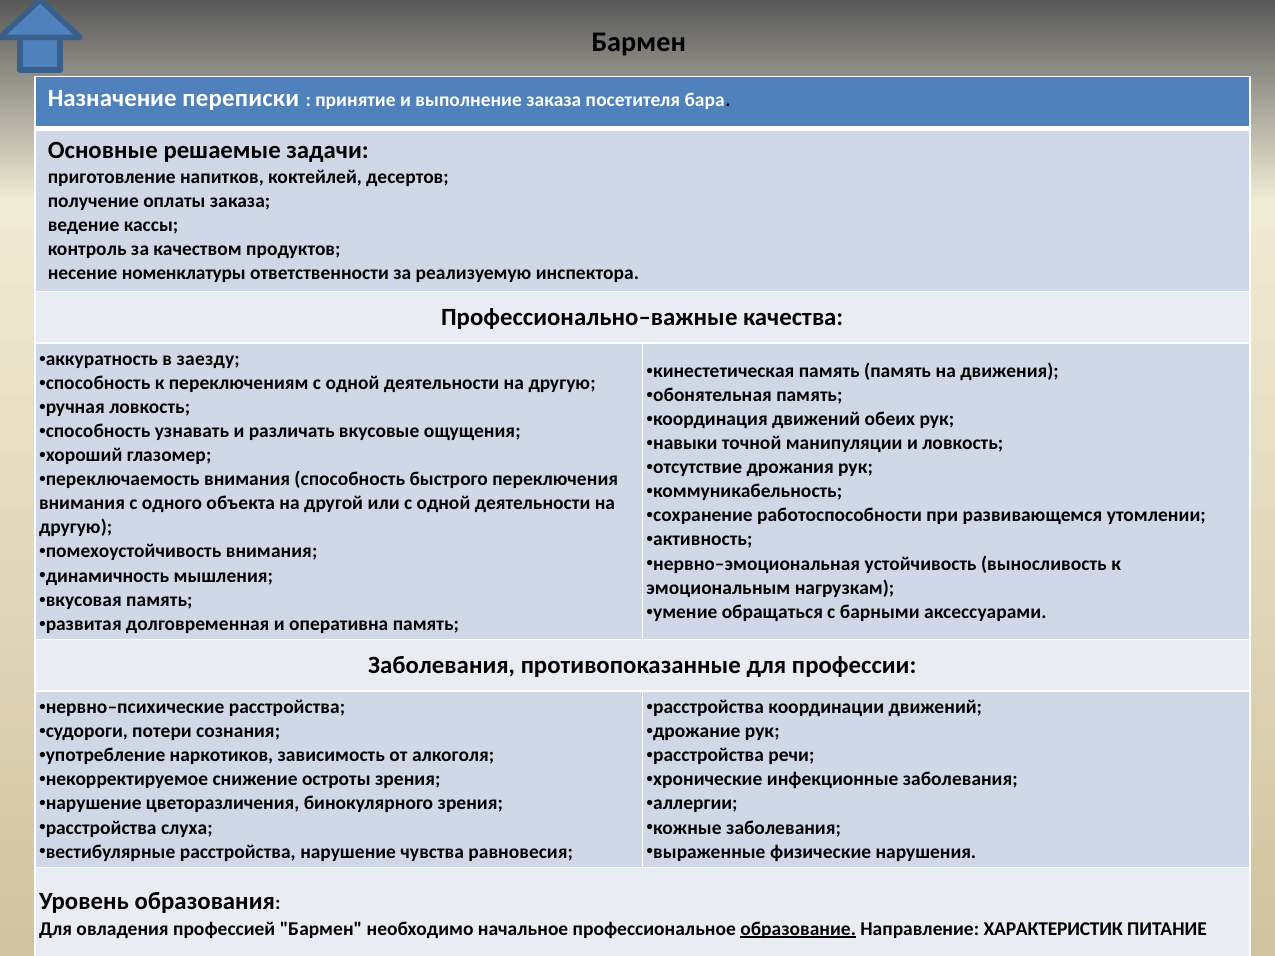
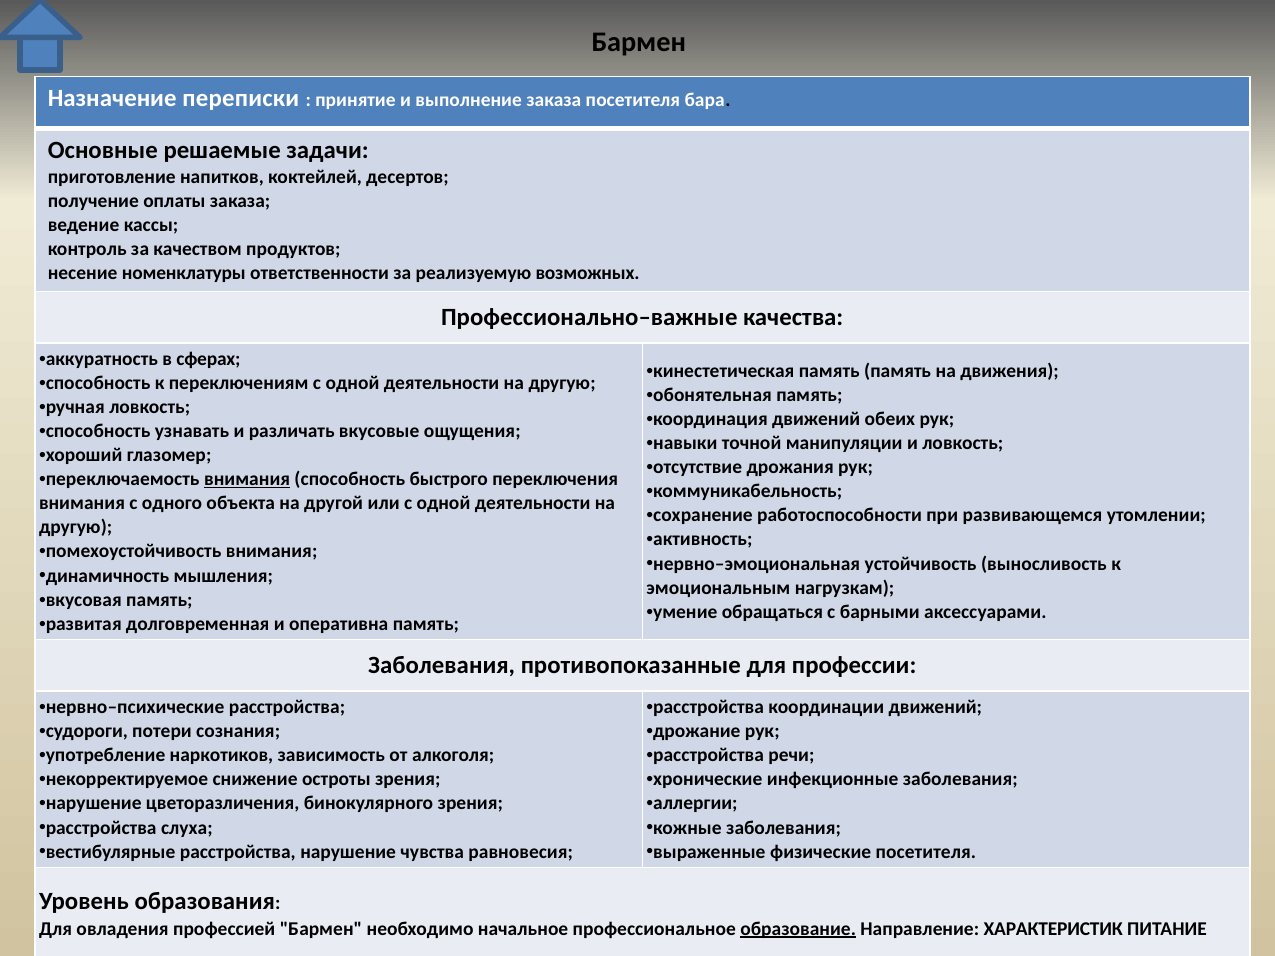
инспектора: инспектора -> возможных (588, 273)
заезду: заезду -> сферах (208, 359)
внимания underline: none -> present (247, 480)
физические нарушения: нарушения -> посетителя (926, 852)
